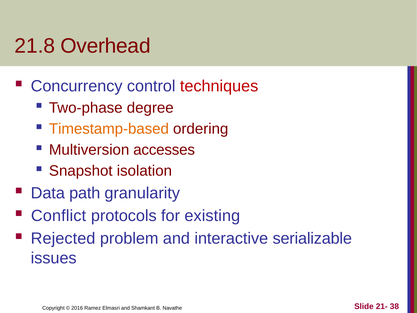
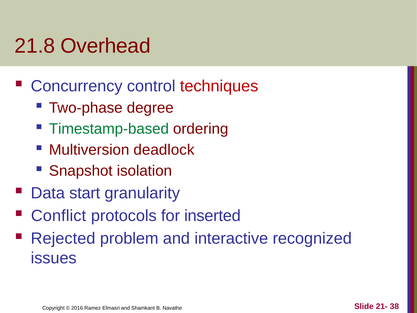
Timestamp-based colour: orange -> green (109, 129)
accesses: accesses -> deadlock (164, 150)
path: path -> start (85, 193)
existing: existing -> inserted (212, 216)
serializable: serializable -> recognized (312, 238)
